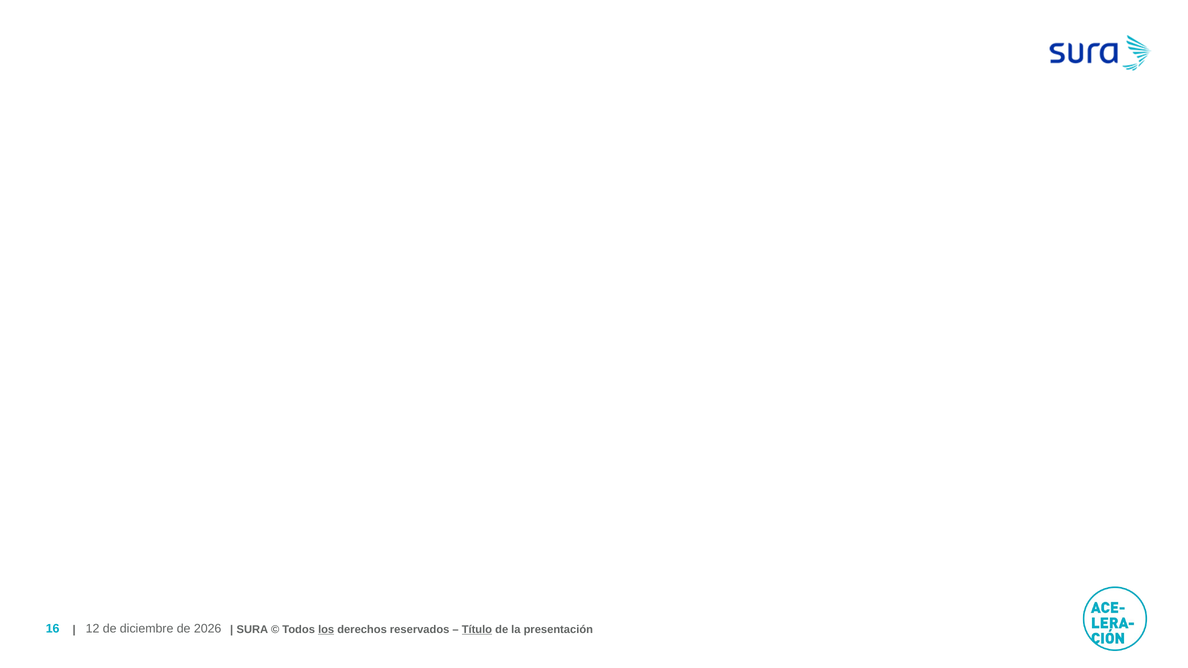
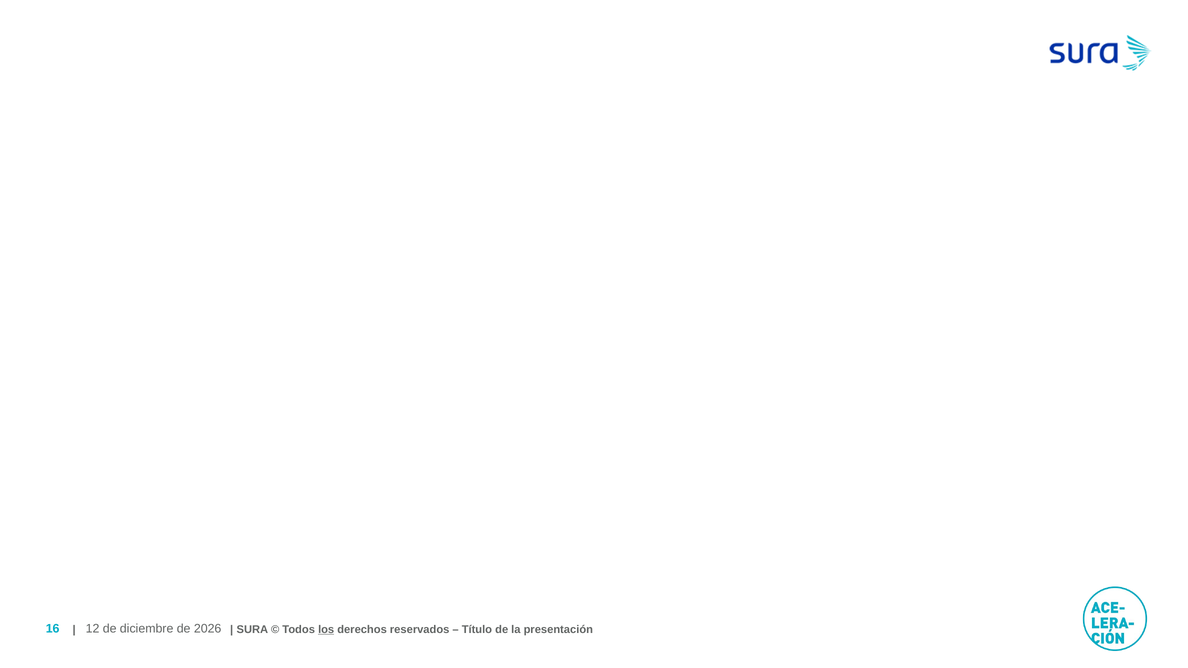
Título underline: present -> none (477, 630)
